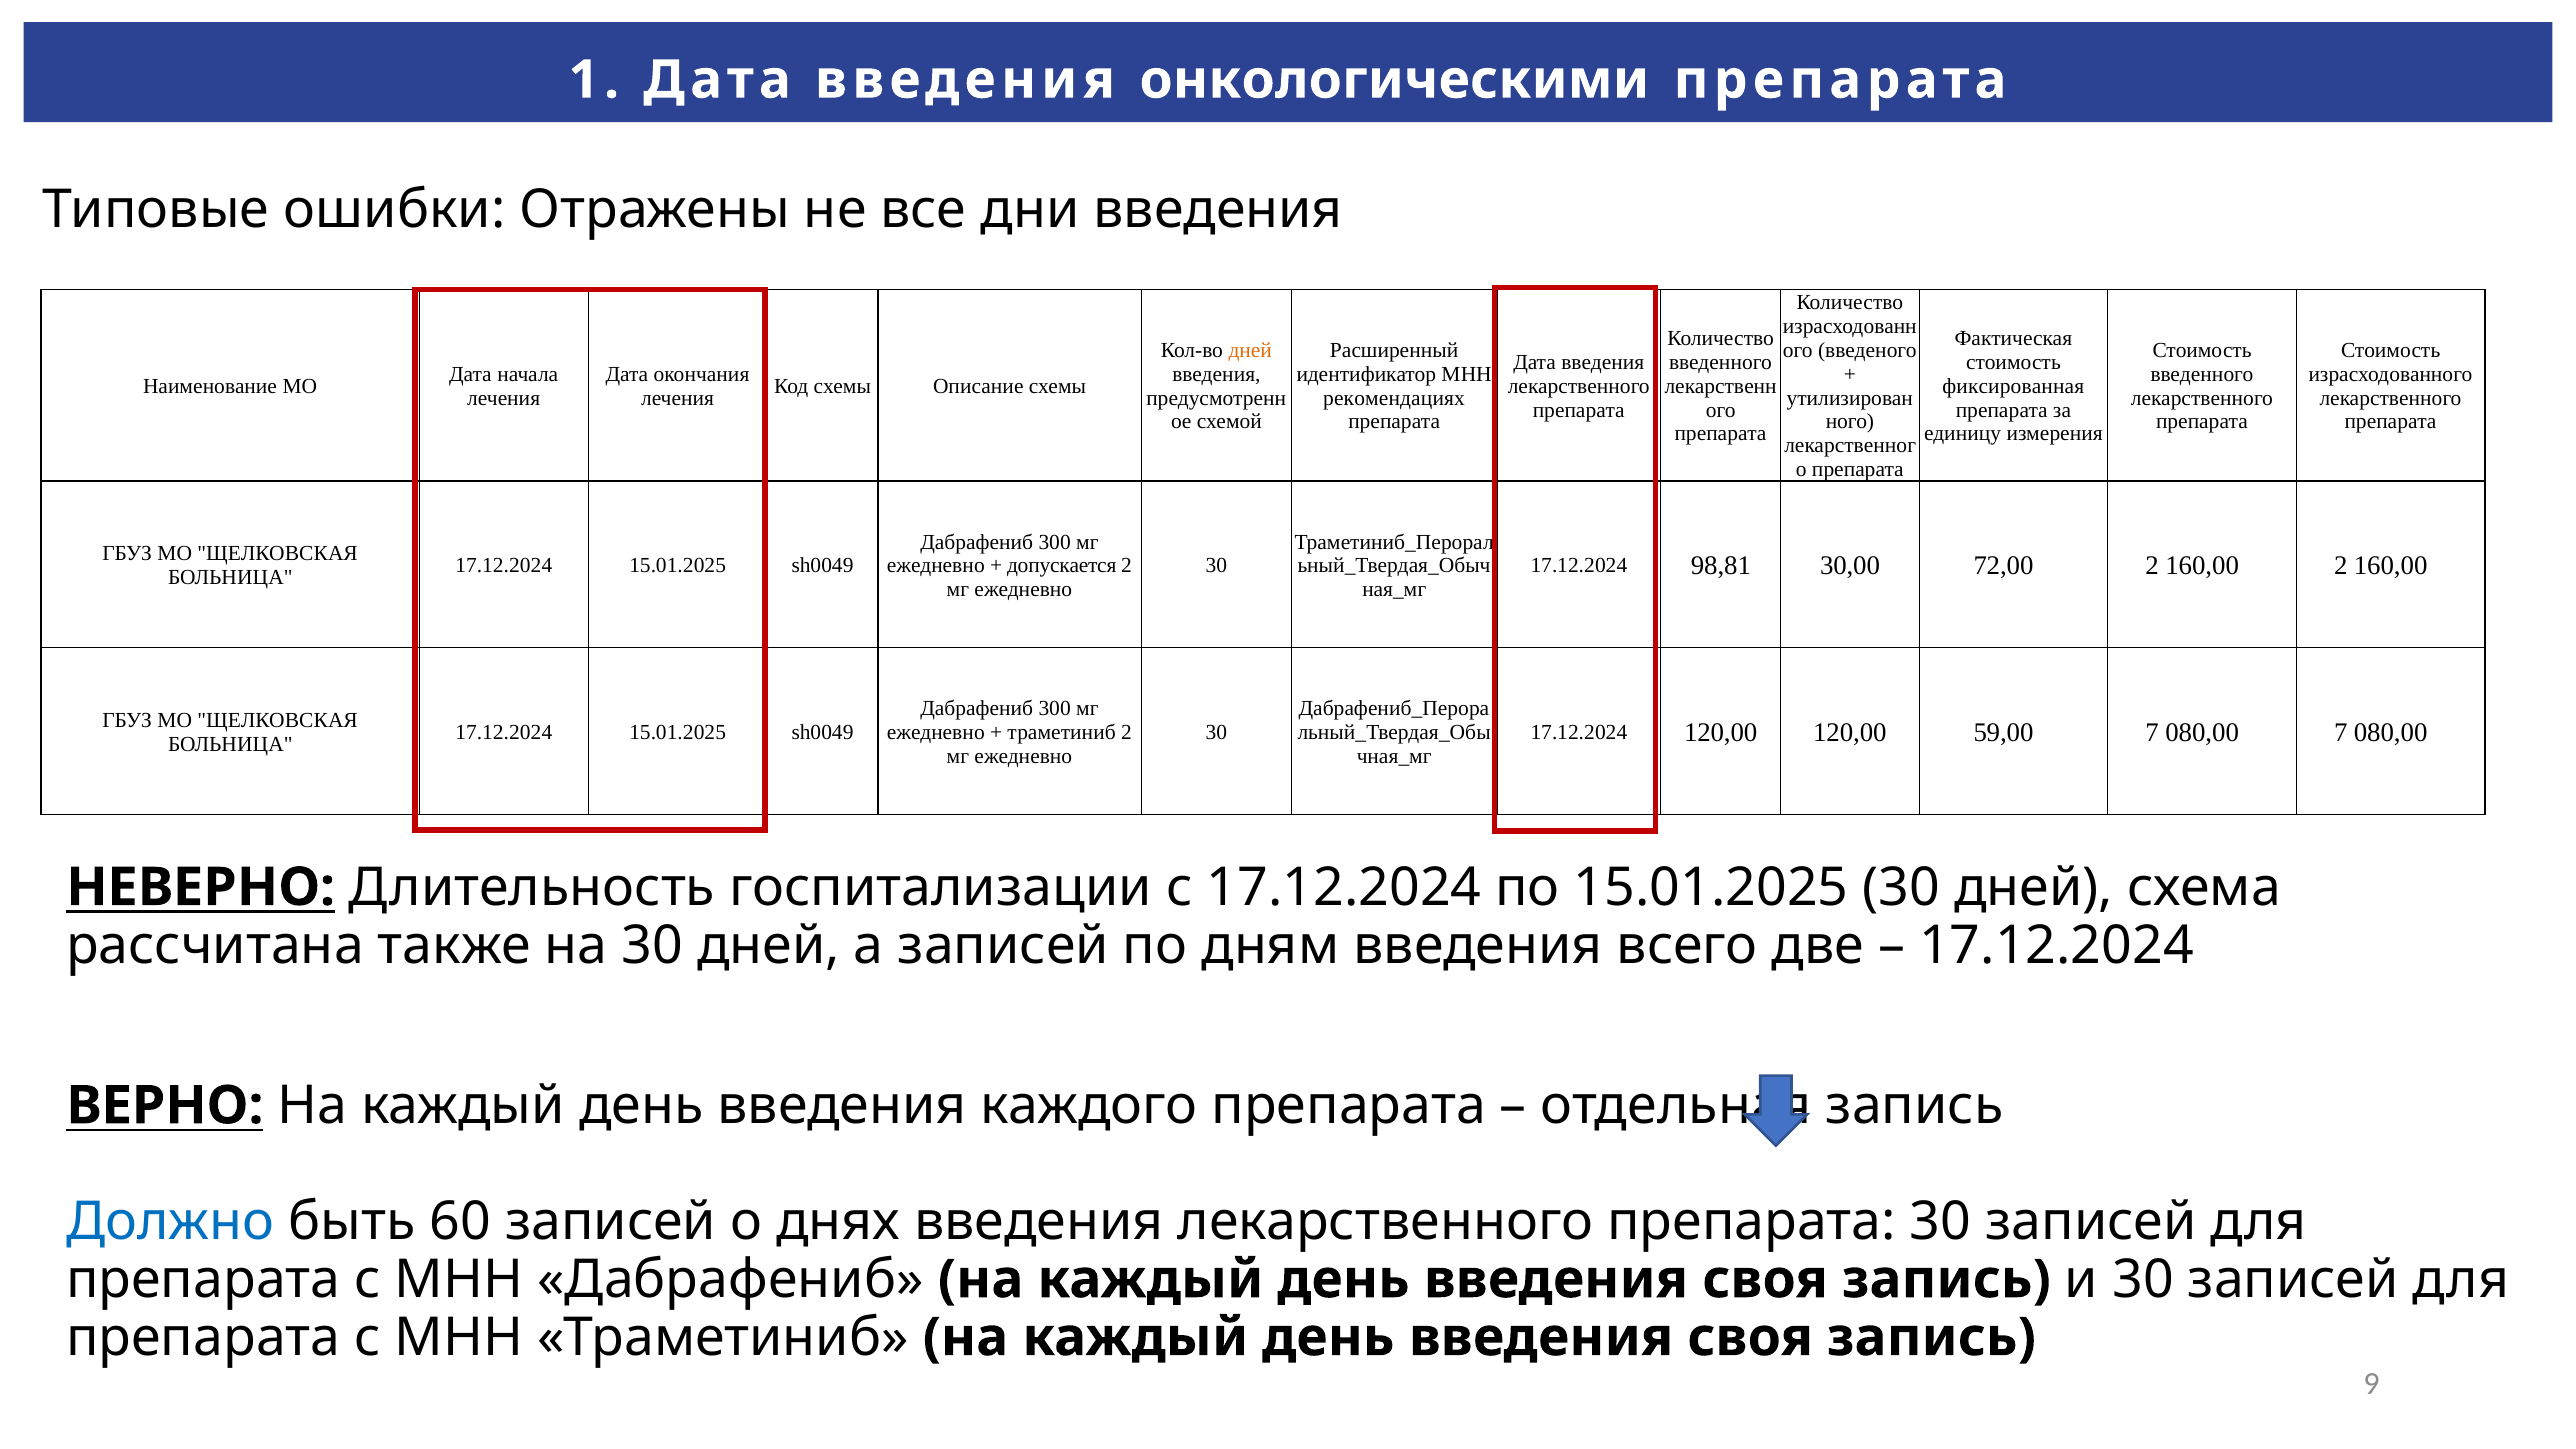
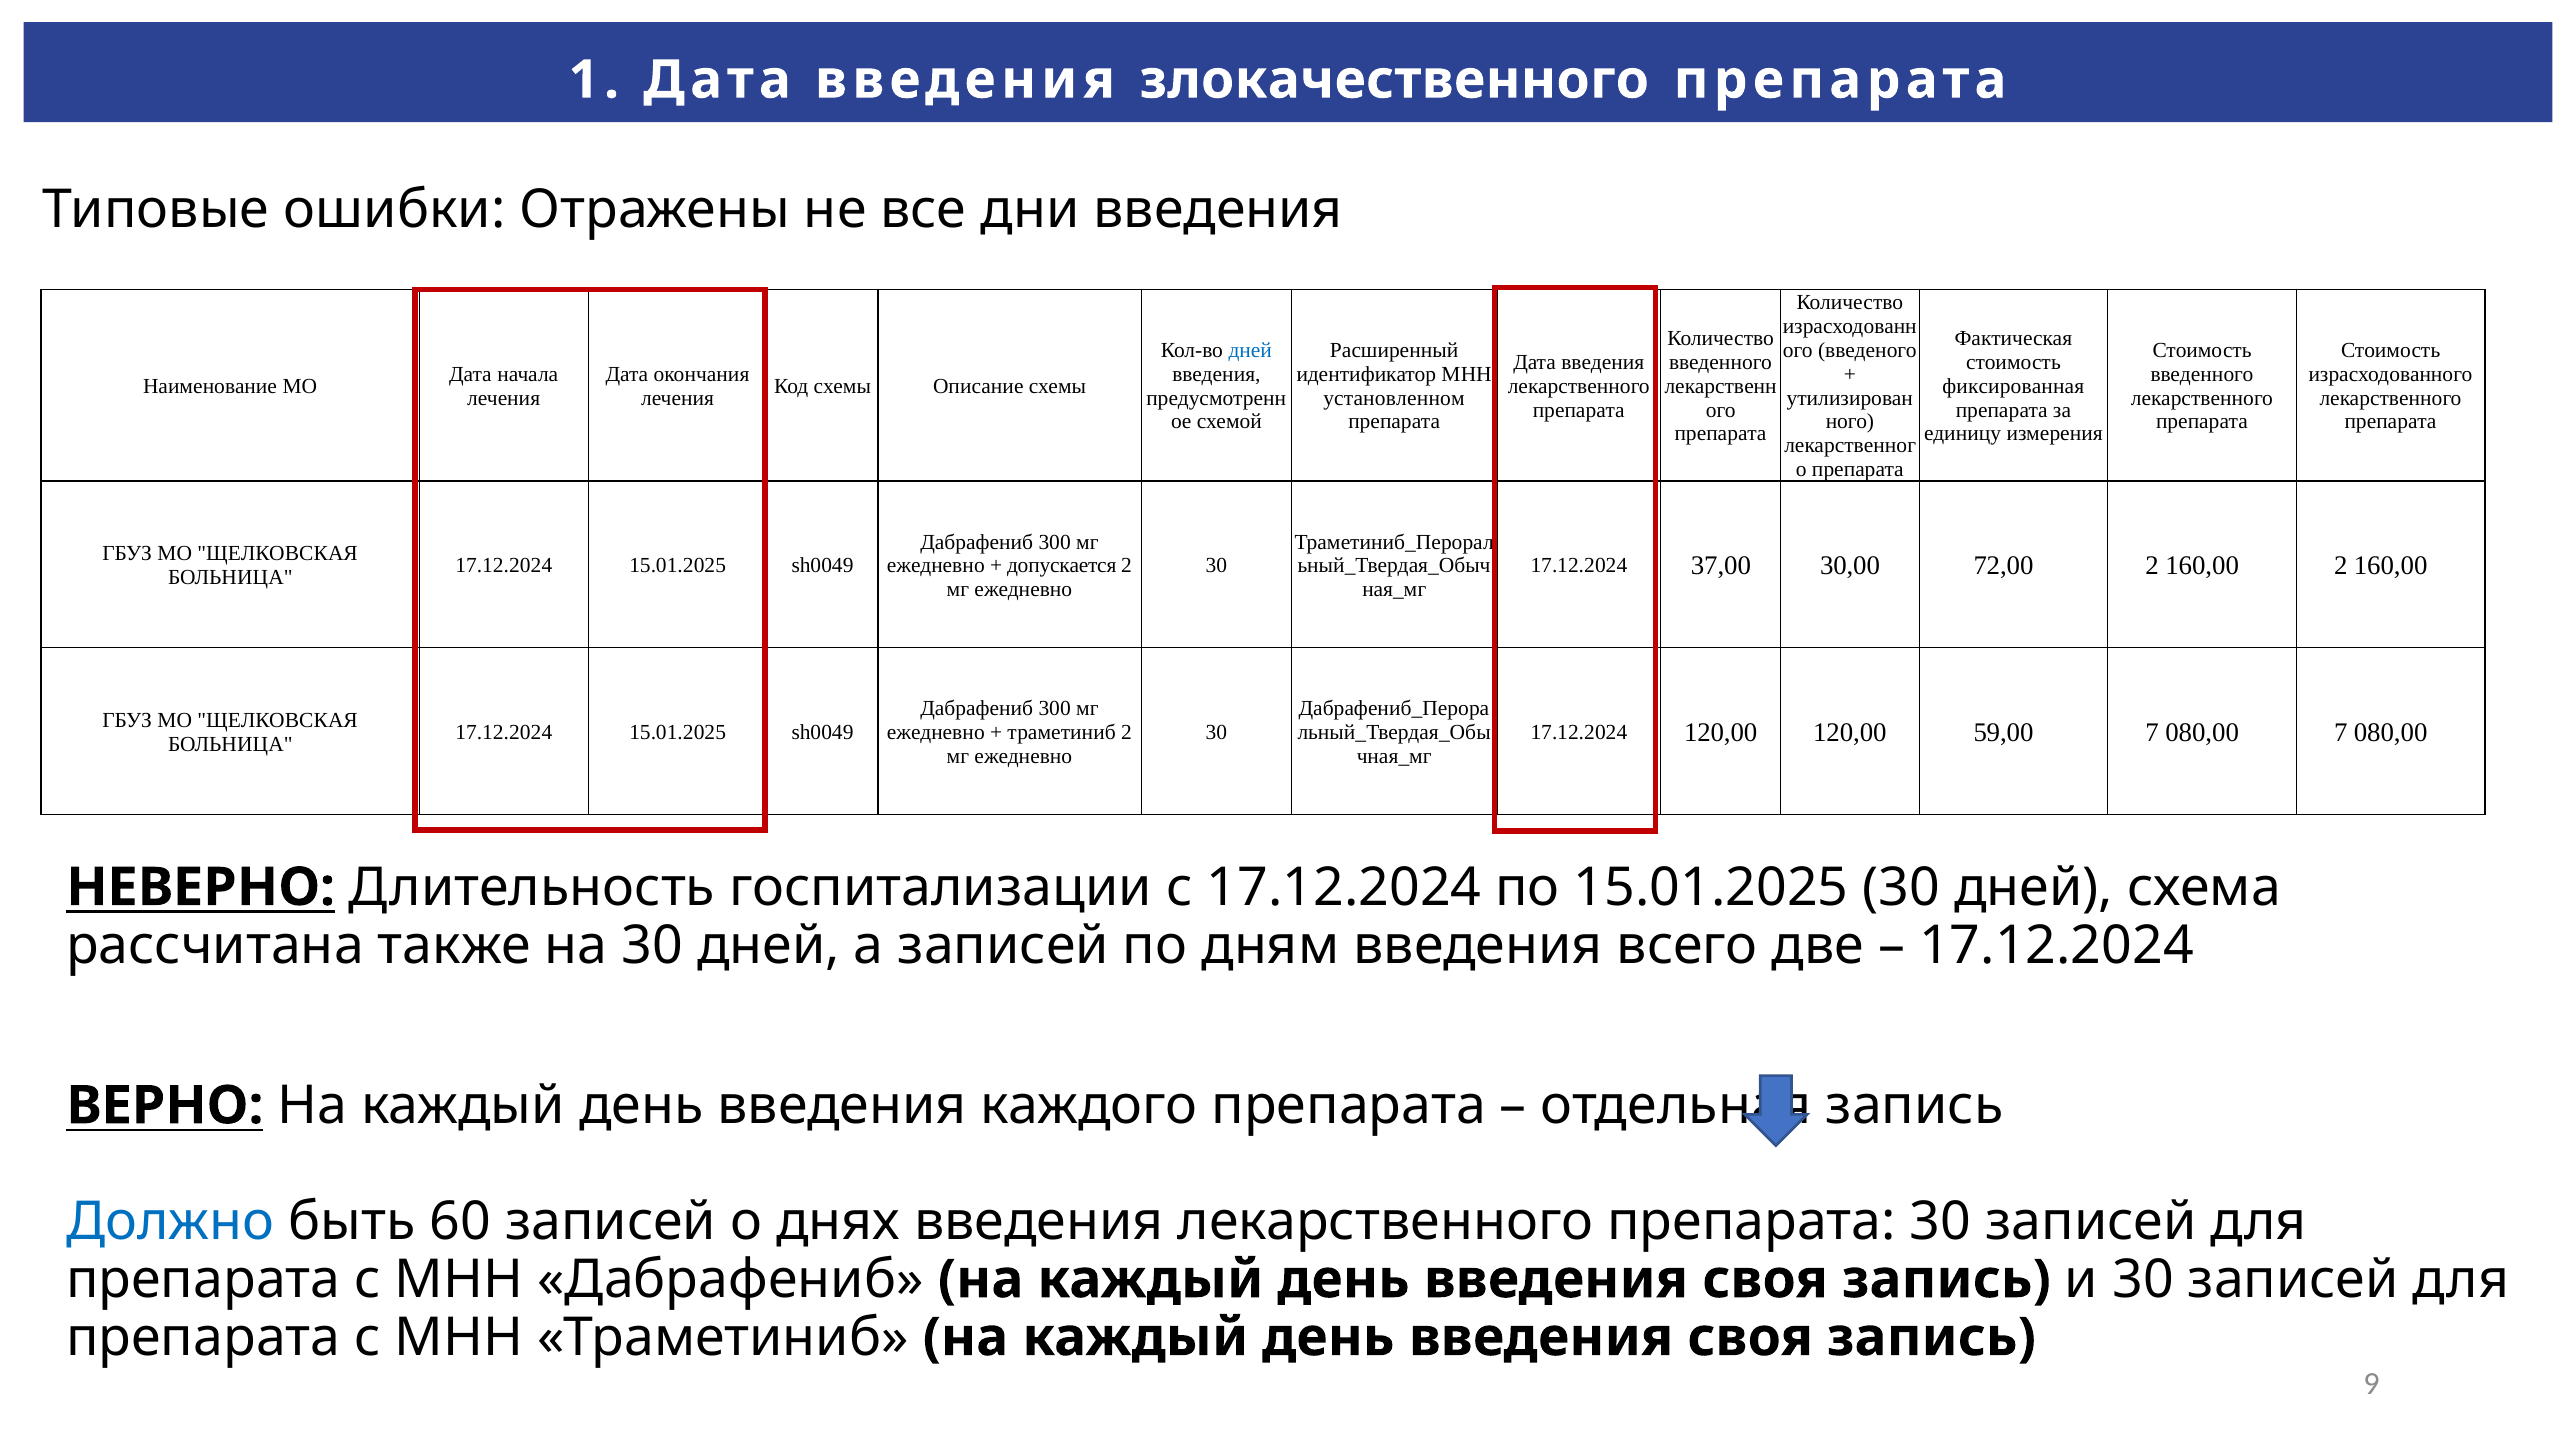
онкологическими: онкологическими -> злокачественного (1394, 80)
дней colour: orange -> blue (1250, 350)
рекомендациях: рекомендациях -> установленном (1394, 398)
98,81: 98,81 -> 37,00 (1721, 566)
